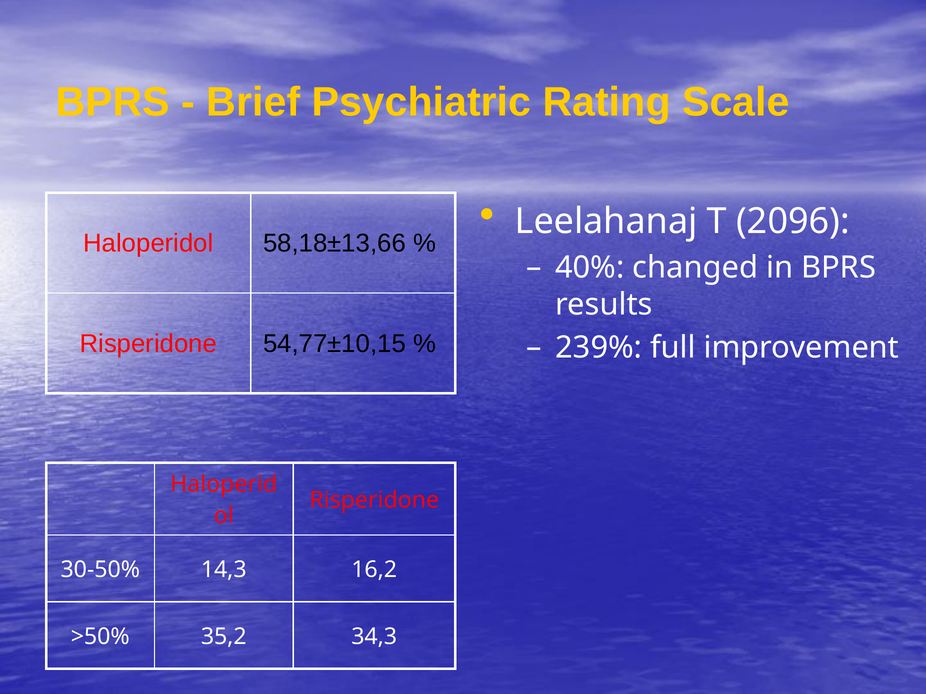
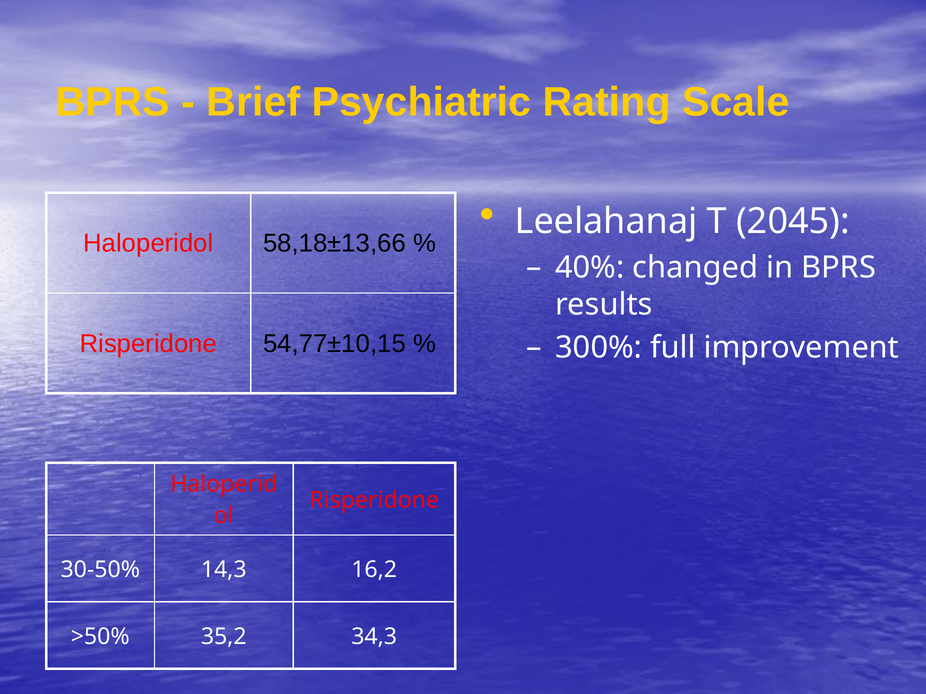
2096: 2096 -> 2045 (793, 222)
239%: 239% -> 300% (599, 348)
